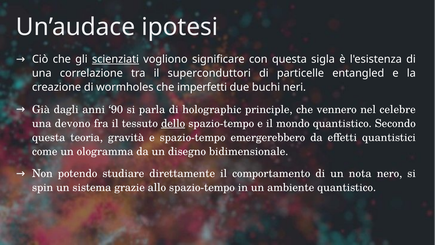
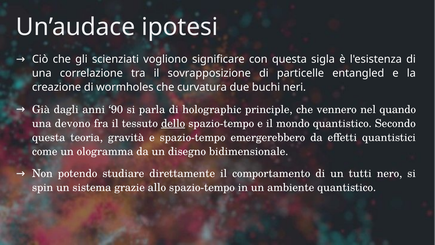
scienziati underline: present -> none (115, 59)
superconduttori: superconduttori -> sovrapposizione (209, 73)
imperfetti: imperfetti -> curvatura (202, 87)
celebre: celebre -> quando (398, 109)
nota: nota -> tutti (360, 173)
